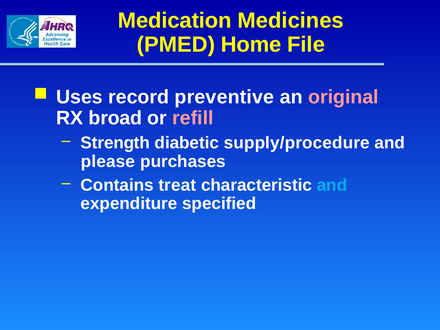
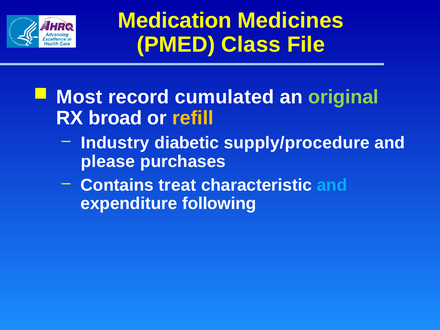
Home: Home -> Class (251, 45)
Uses: Uses -> Most (79, 97)
preventive: preventive -> cumulated (224, 97)
original colour: pink -> light green (343, 97)
refill colour: pink -> yellow (193, 118)
Strength: Strength -> Industry (115, 143)
specified: specified -> following (219, 204)
